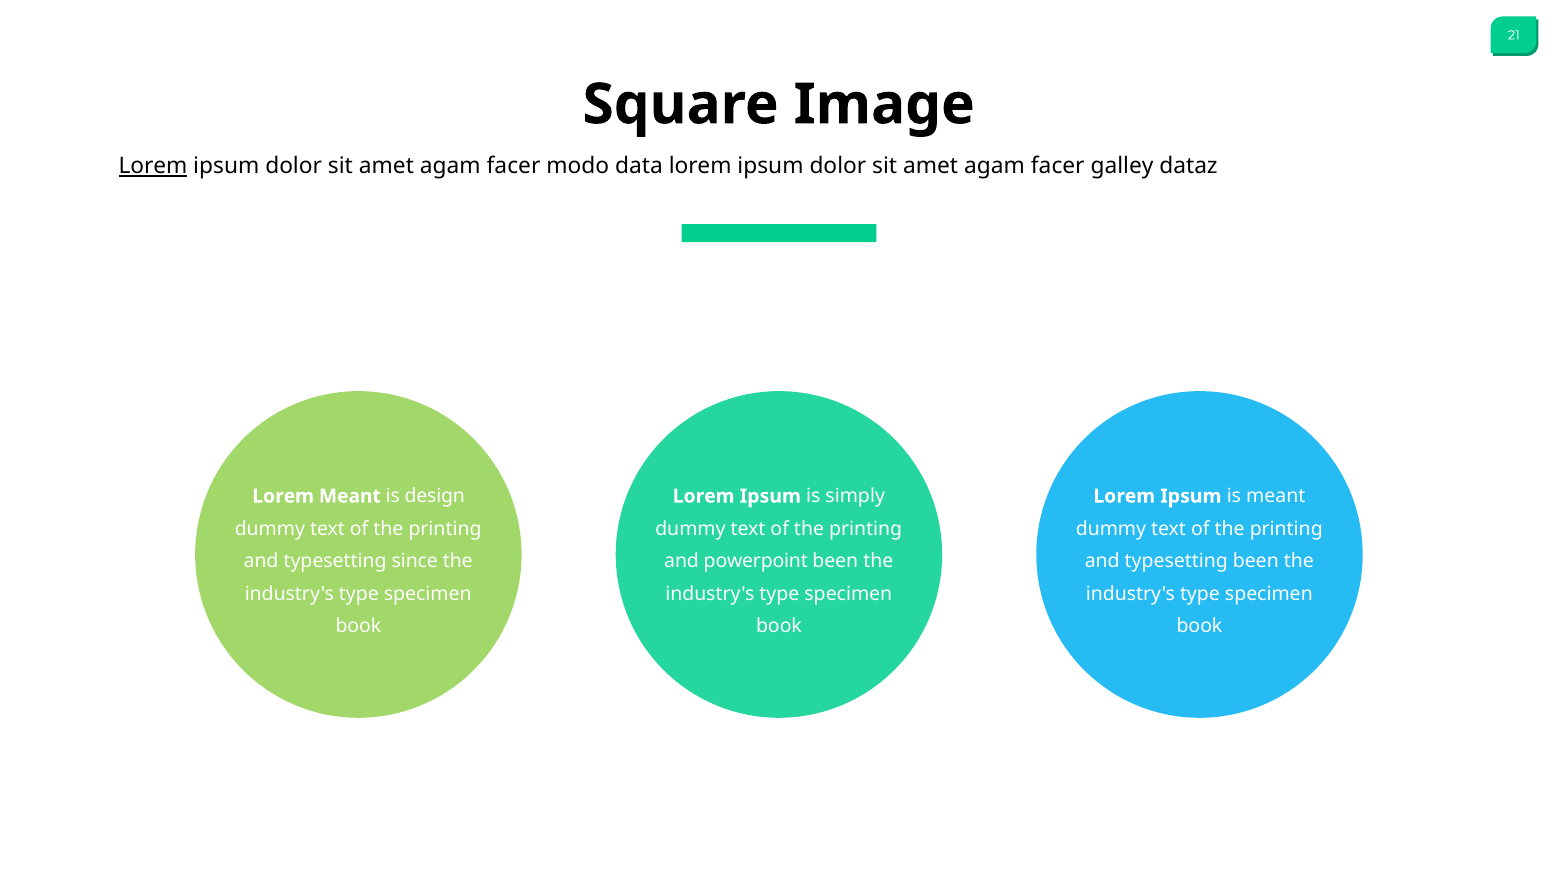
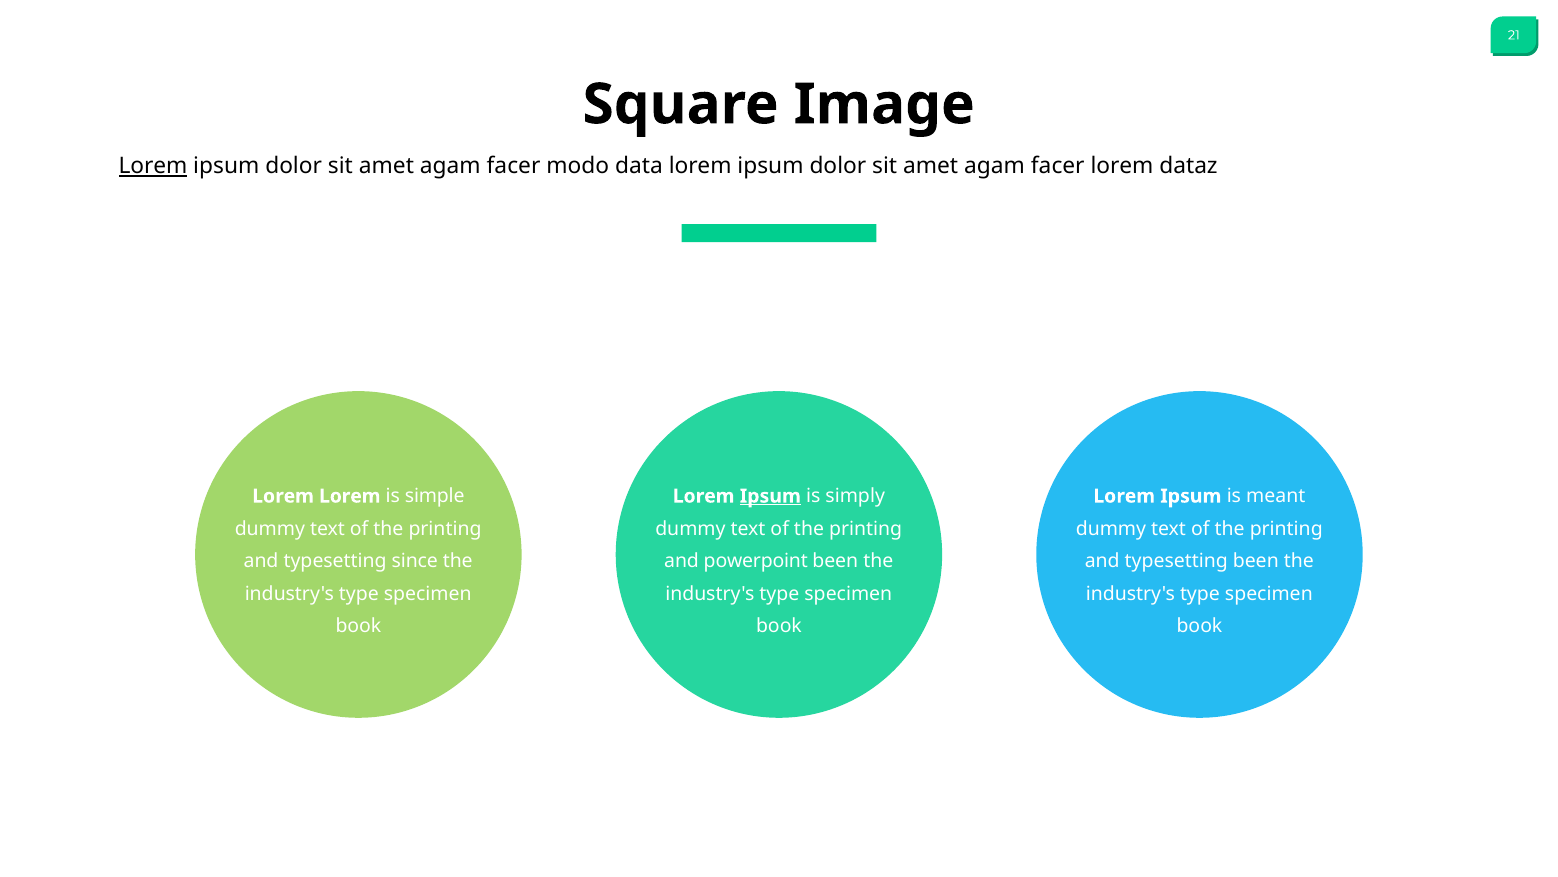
facer galley: galley -> lorem (1122, 166)
Lorem Meant: Meant -> Lorem (350, 496)
design: design -> simple (435, 496)
Ipsum underline: none -> present (770, 496)
